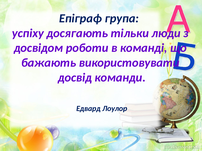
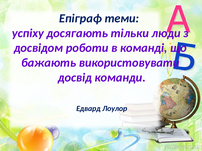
група: група -> теми (122, 18)
